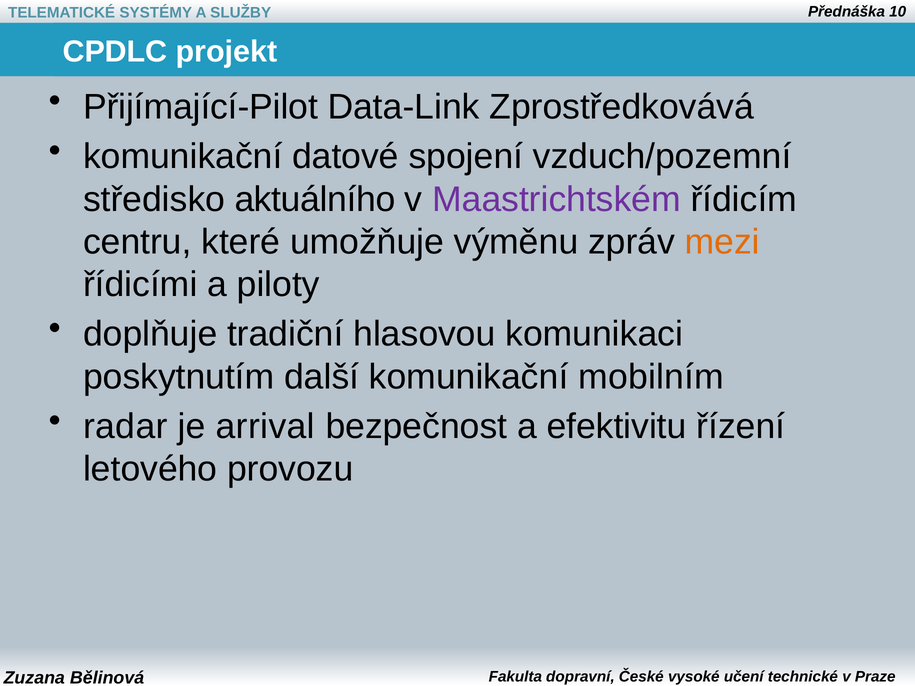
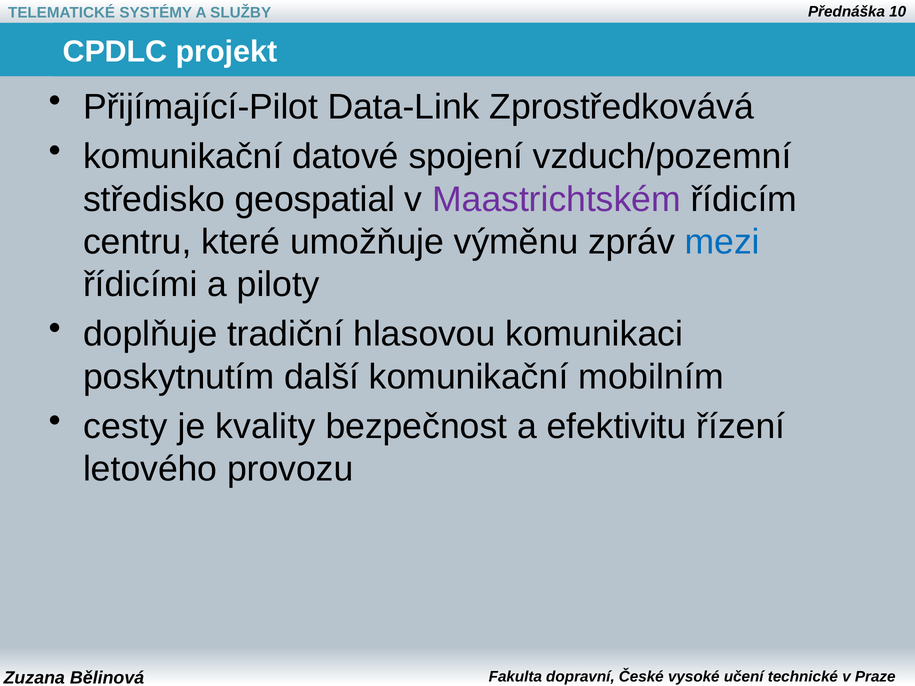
aktuálního: aktuálního -> geospatial (315, 199)
mezi colour: orange -> blue (722, 242)
radar: radar -> cesty (125, 427)
arrival: arrival -> kvality (265, 427)
